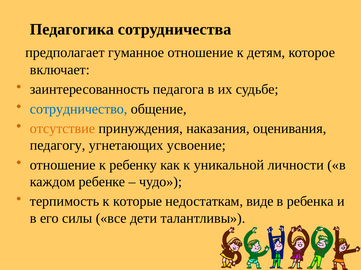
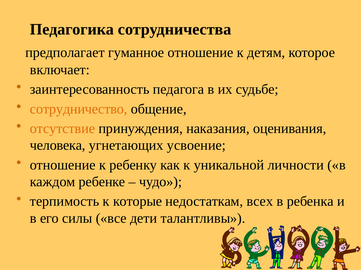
сотрудничество colour: blue -> orange (79, 109)
педагогу: педагогу -> человека (58, 146)
виде: виде -> всех (260, 202)
